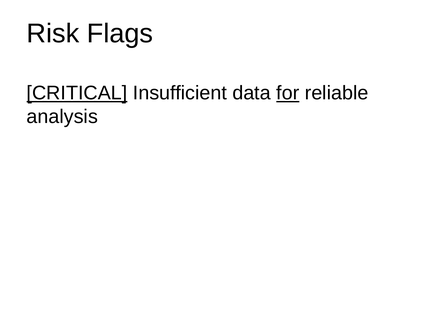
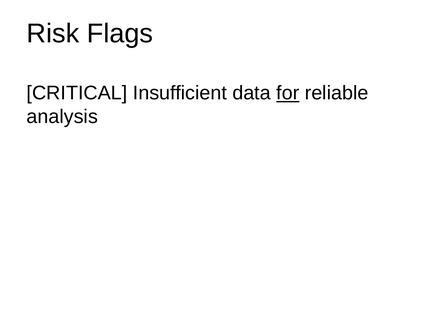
CRITICAL underline: present -> none (77, 93)
